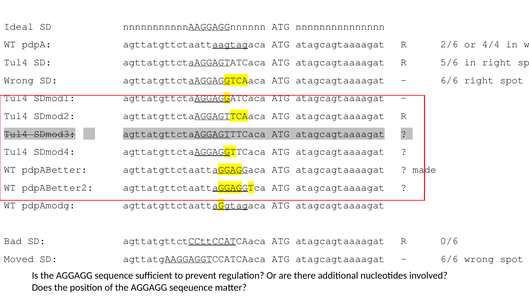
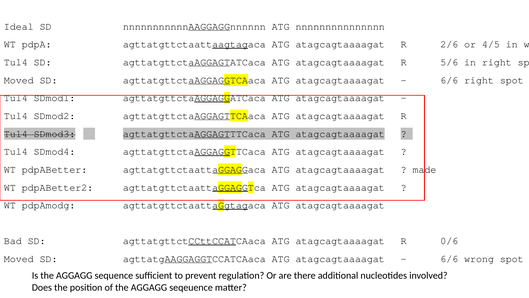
4/4: 4/4 -> 4/5 (491, 44)
Wrong: Wrong -> Moved (19, 80)
